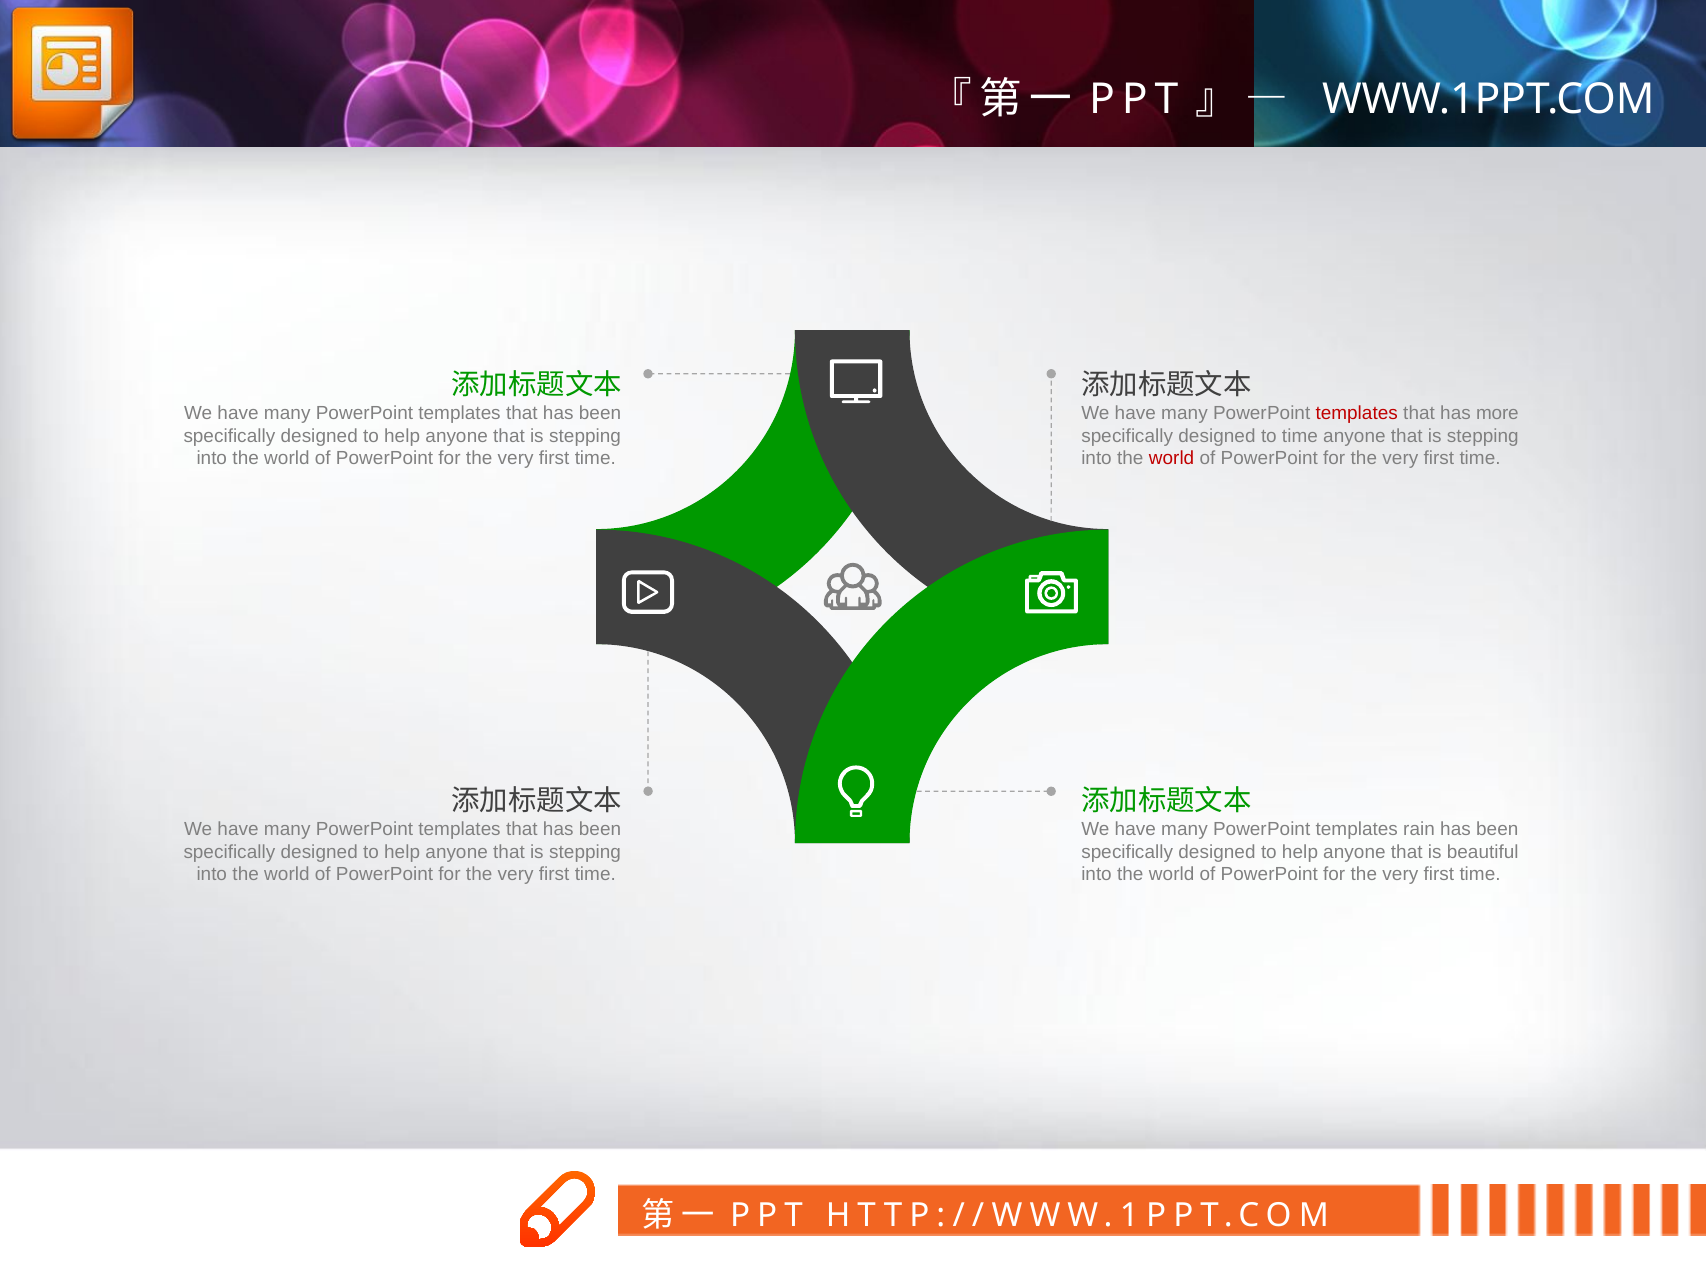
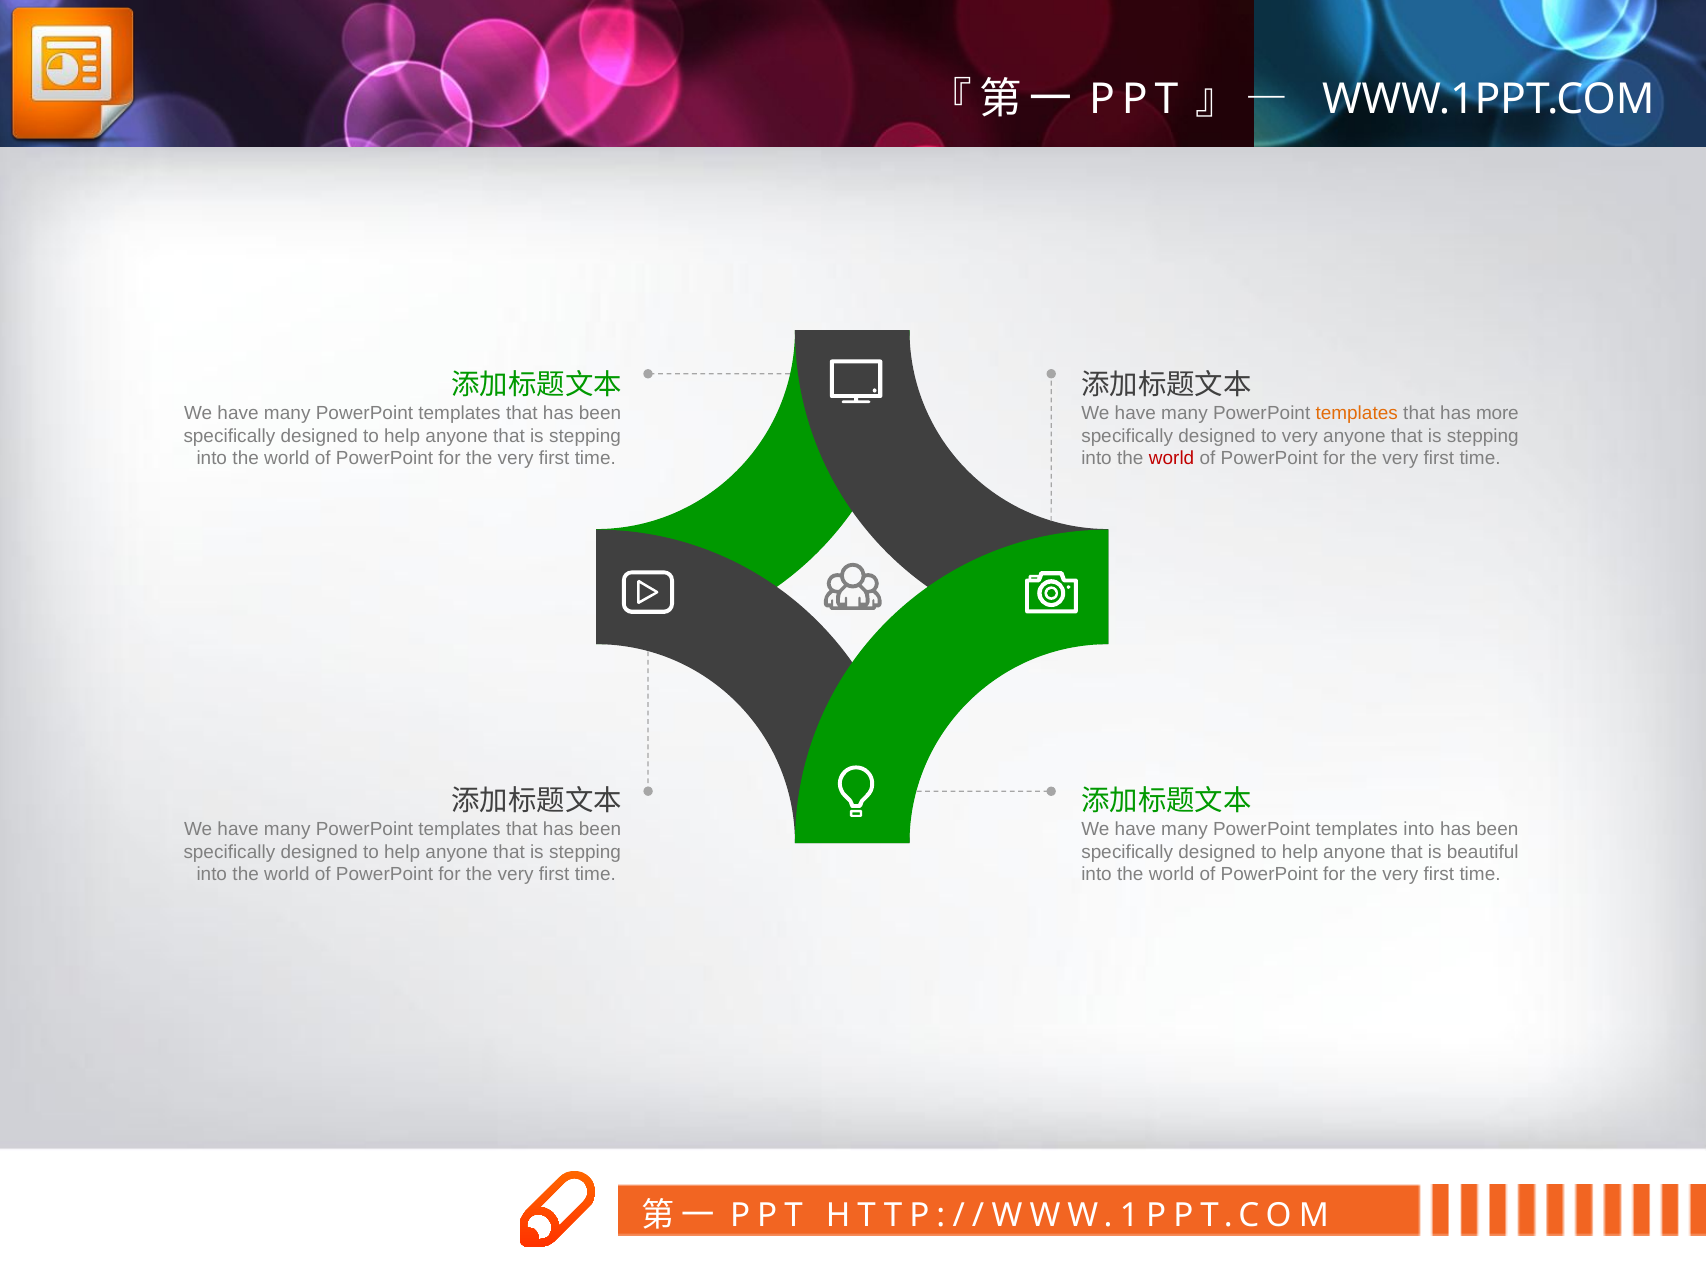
templates colour: red -> orange (1357, 413)
to time: time -> very (1300, 436)
templates rain: rain -> into (1419, 829)
